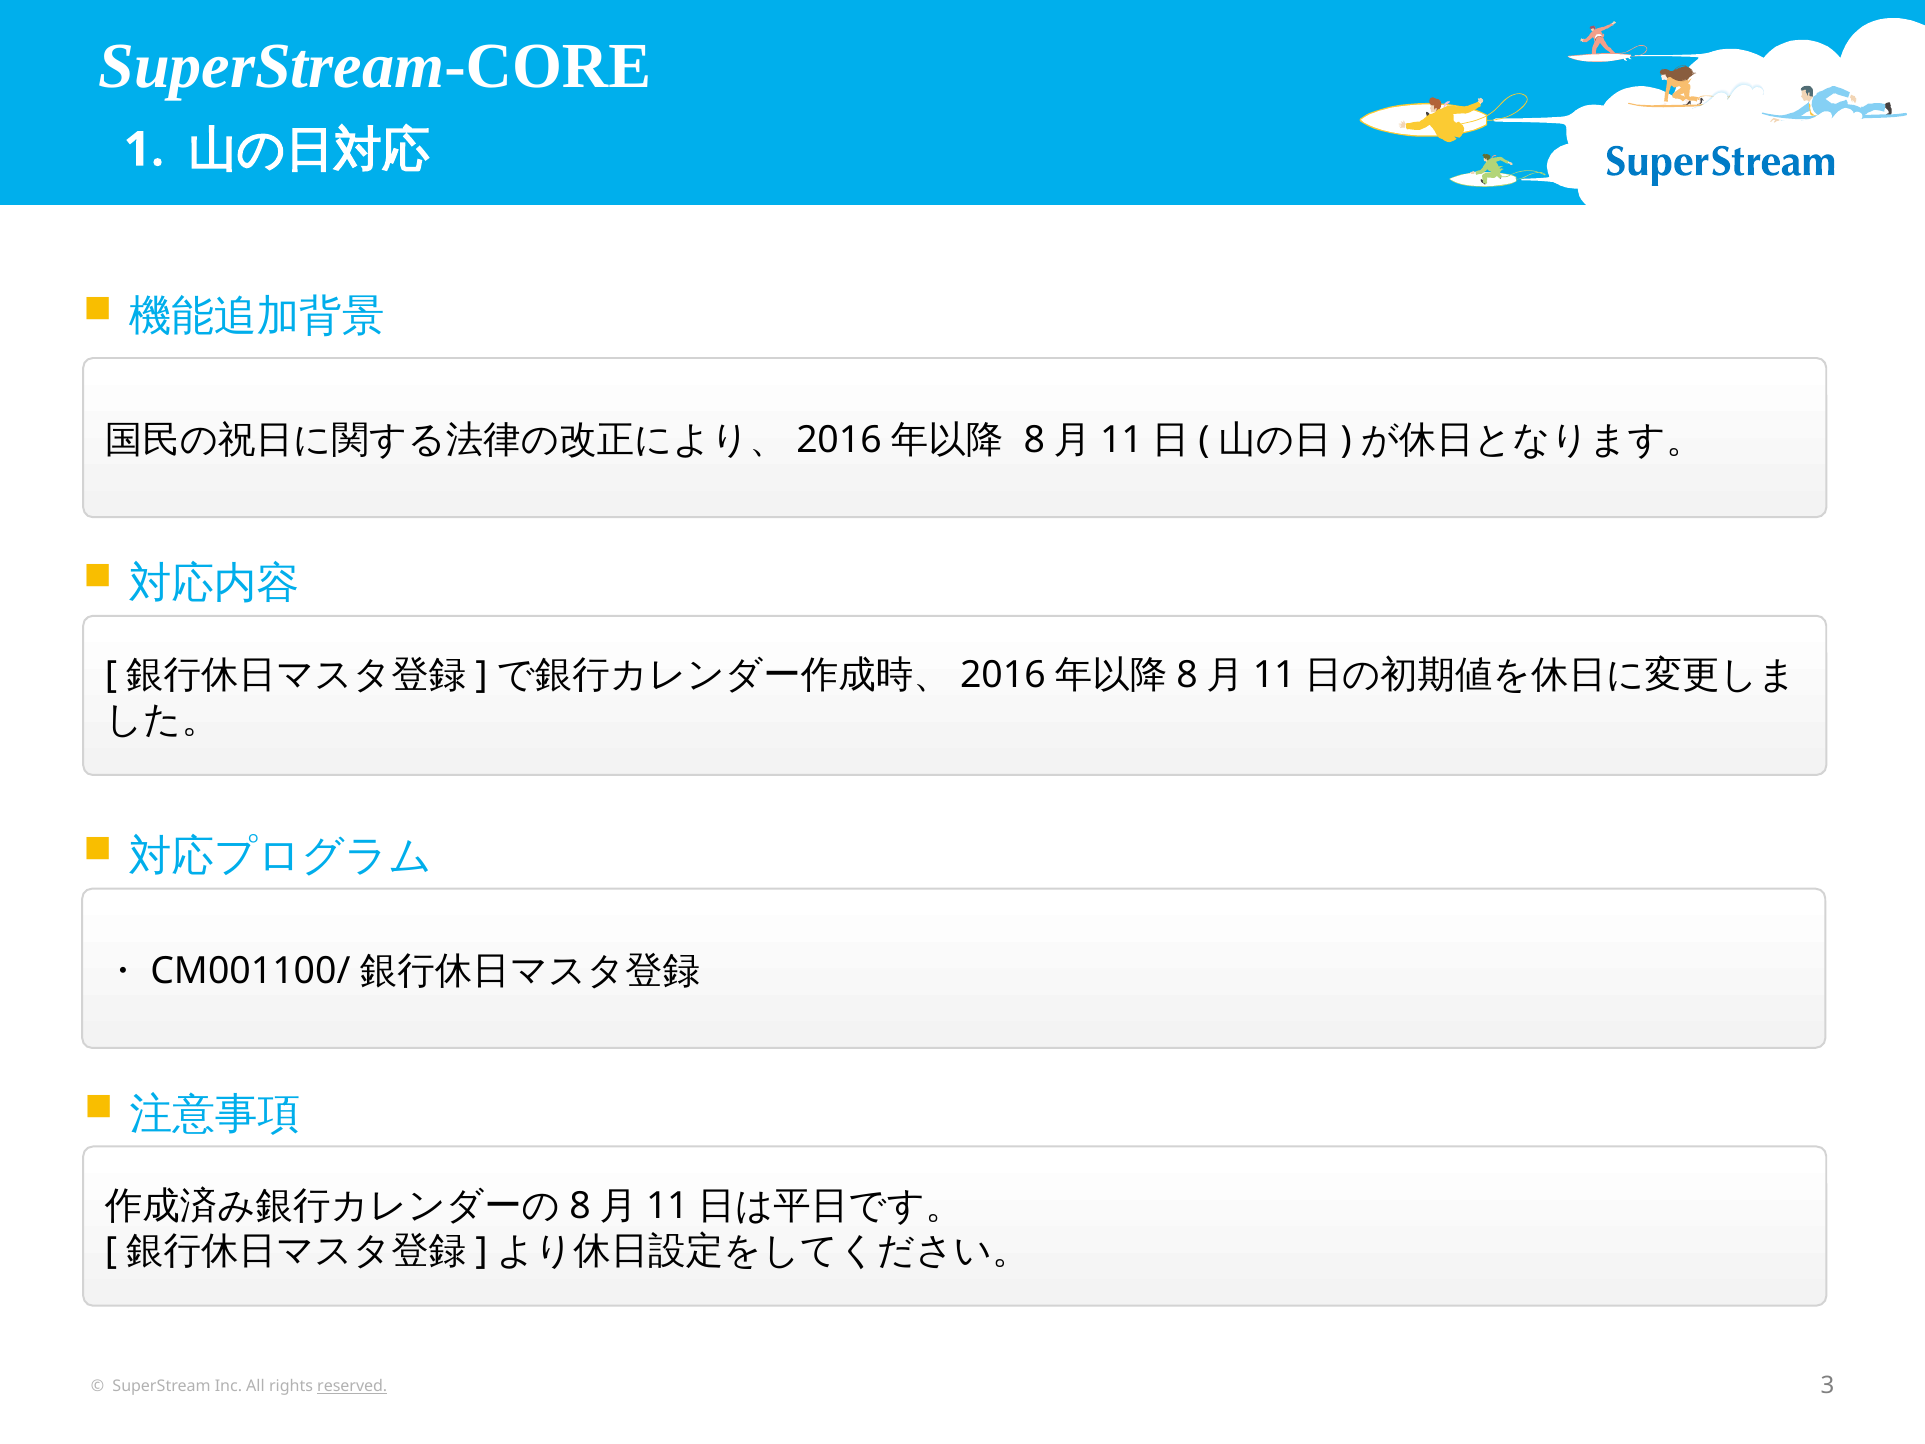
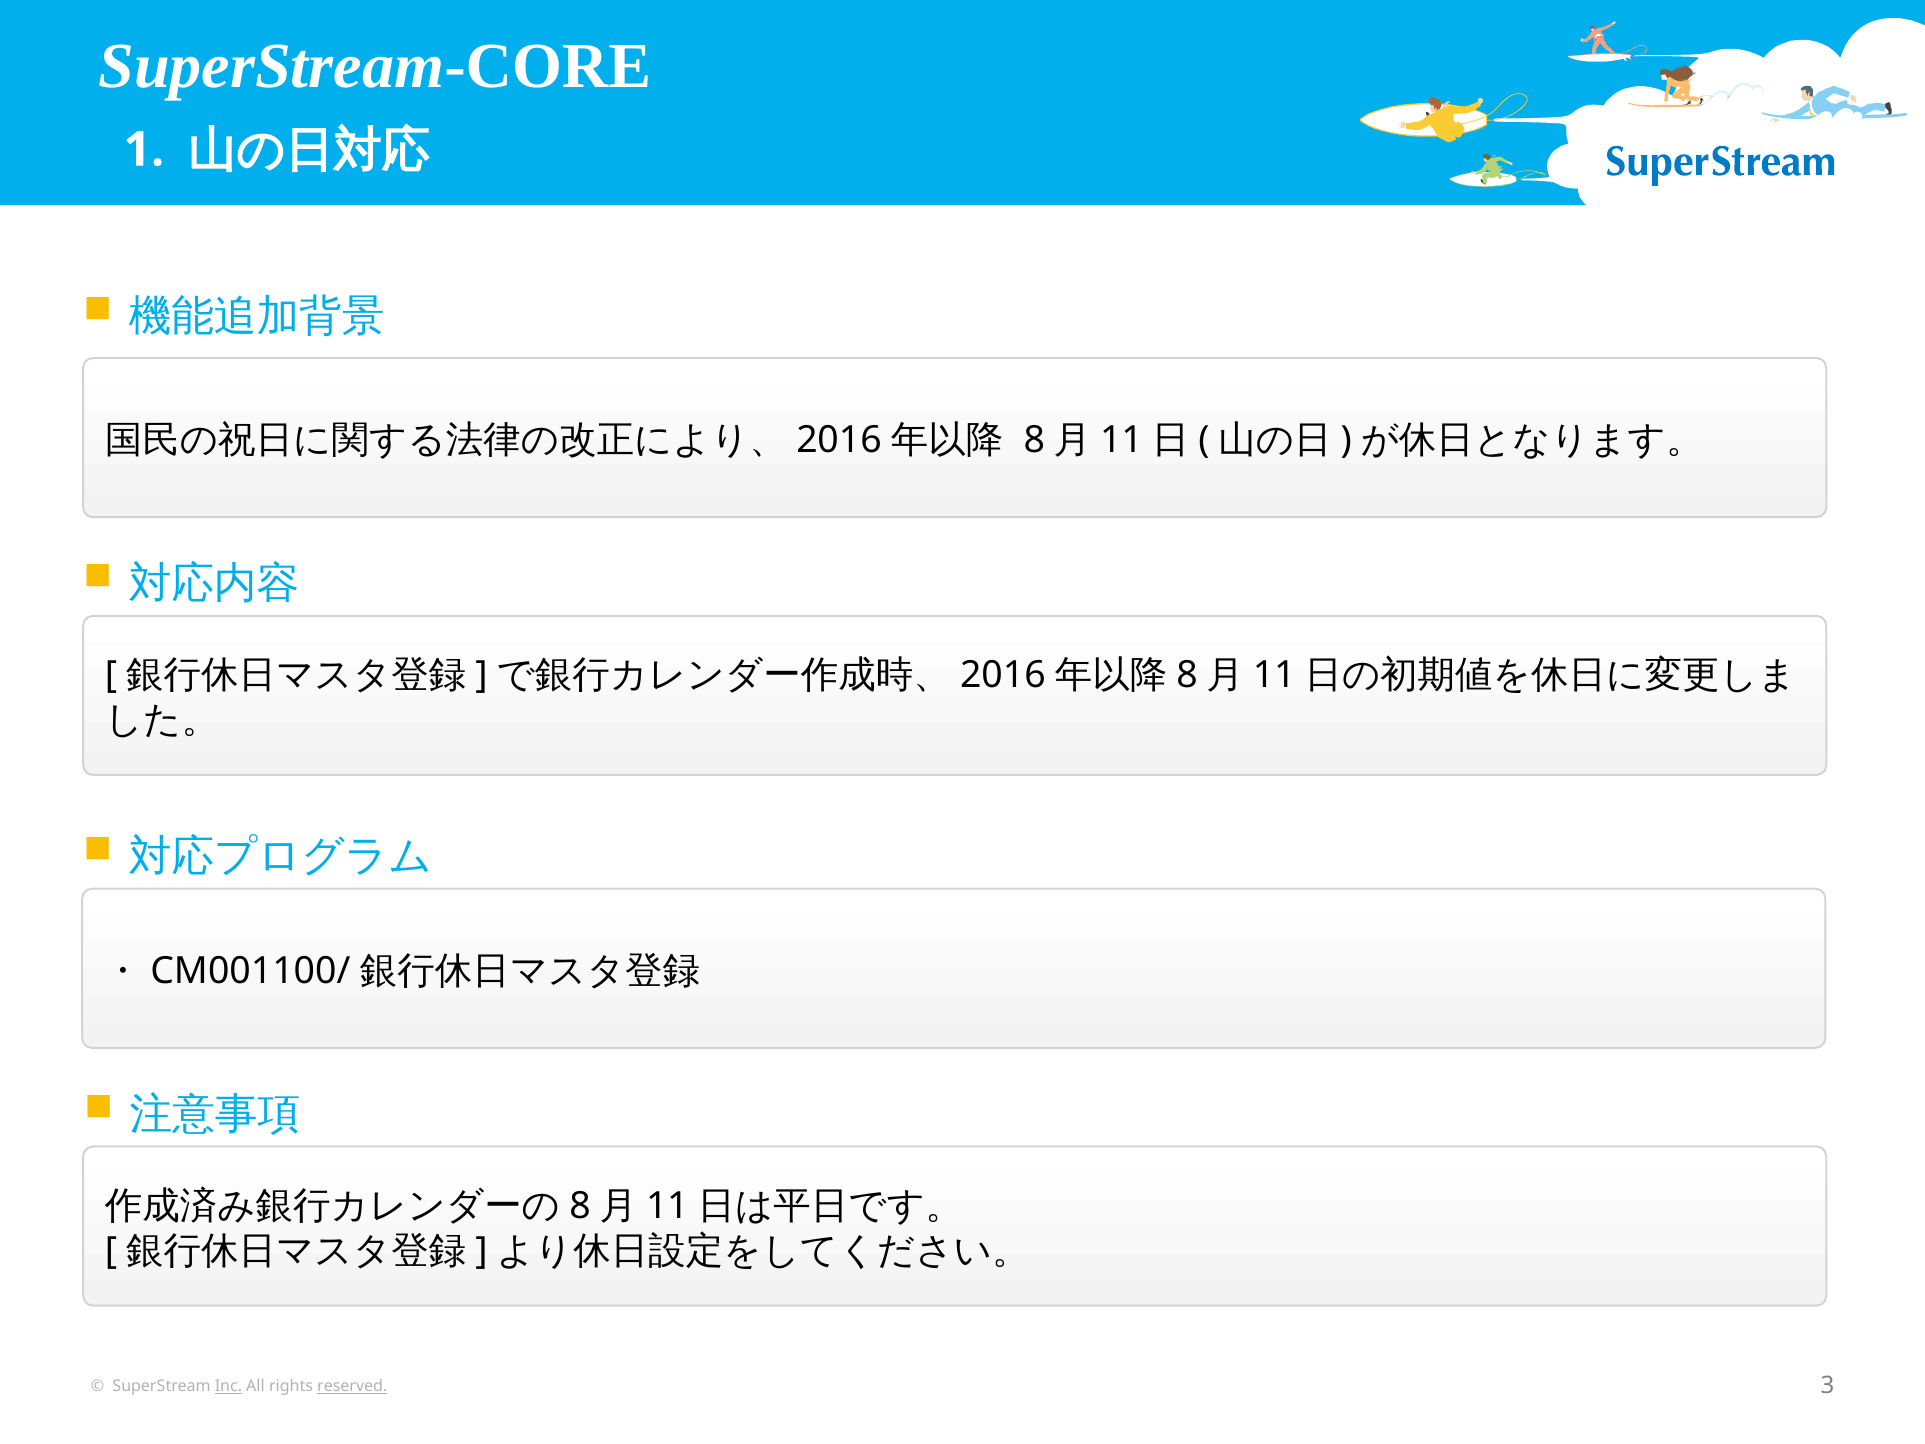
Inc underline: none -> present (228, 1386)
